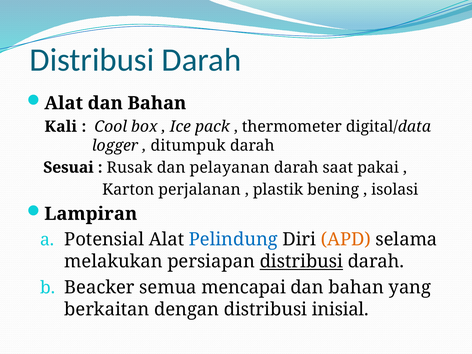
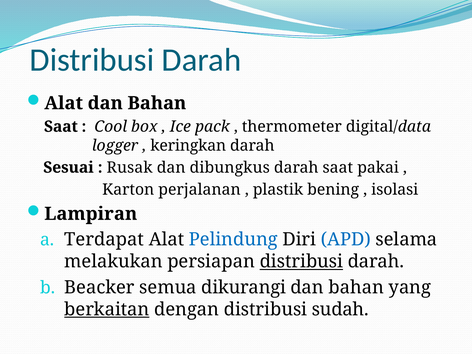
Kali: Kali -> Saat (61, 127)
ditumpuk: ditumpuk -> keringkan (188, 145)
pelayanan: pelayanan -> dibungkus (230, 167)
Potensial: Potensial -> Terdapat (104, 240)
APD colour: orange -> blue (346, 240)
mencapai: mencapai -> dikurangi (244, 287)
berkaitan underline: none -> present (107, 309)
inisial: inisial -> sudah (340, 309)
